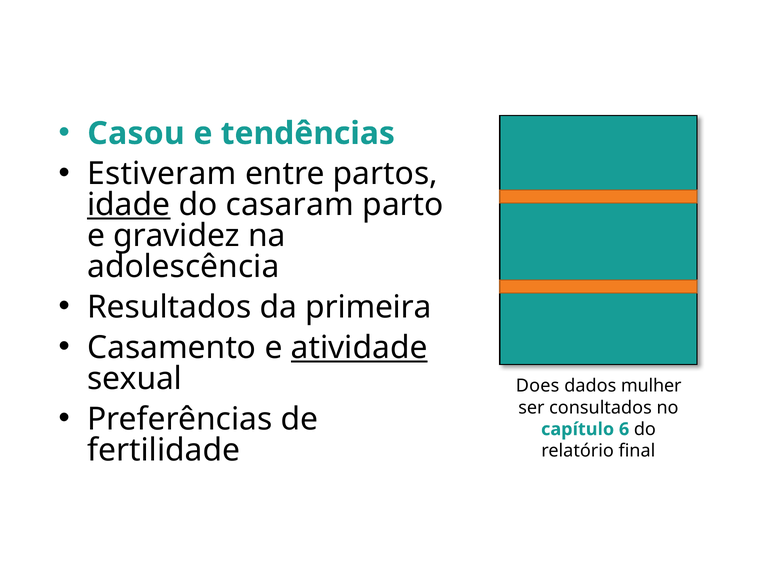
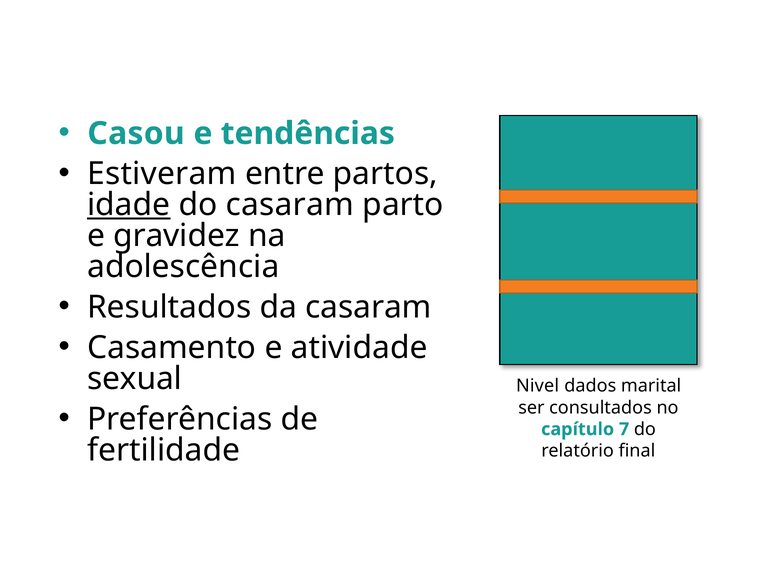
da primeira: primeira -> casaram (368, 307)
atividade underline: present -> none (359, 348)
Does: Does -> Nivel (538, 386)
mulher: mulher -> marital (651, 386)
6: 6 -> 7 (624, 429)
